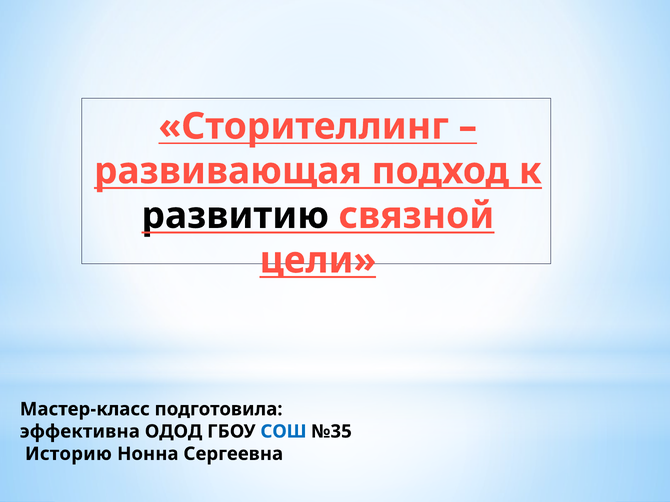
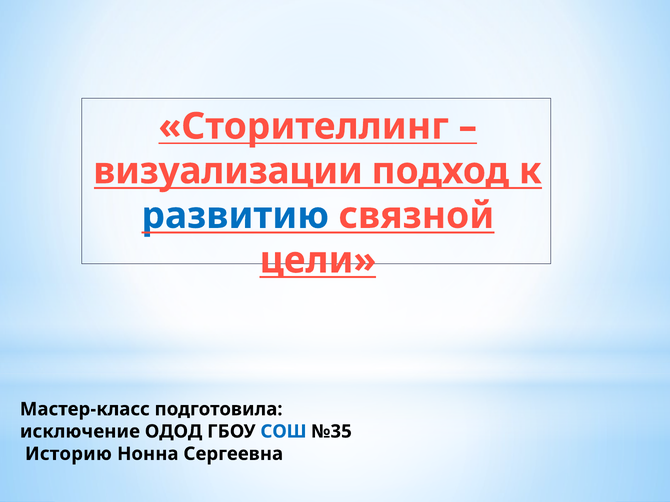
развивающая: развивающая -> визуализации (228, 171)
развитию colour: black -> blue (235, 216)
эффективна: эффективна -> исключение (80, 432)
